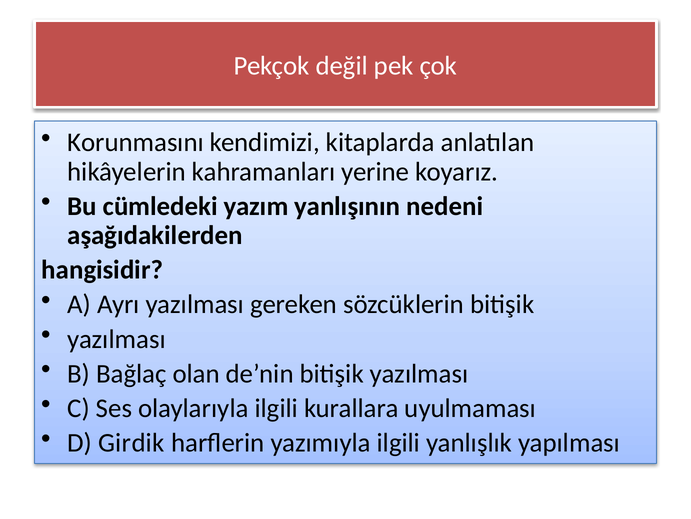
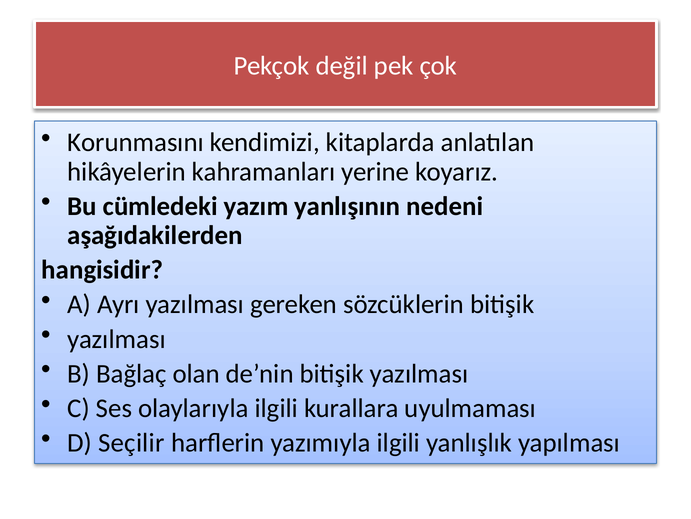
Girdik: Girdik -> Seçilir (131, 442)
